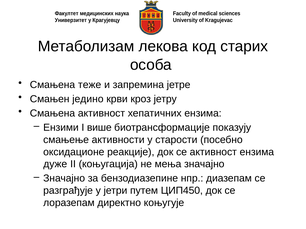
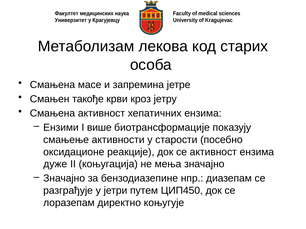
теже: теже -> масе (90, 85)
једино: једино -> такође (88, 99)
